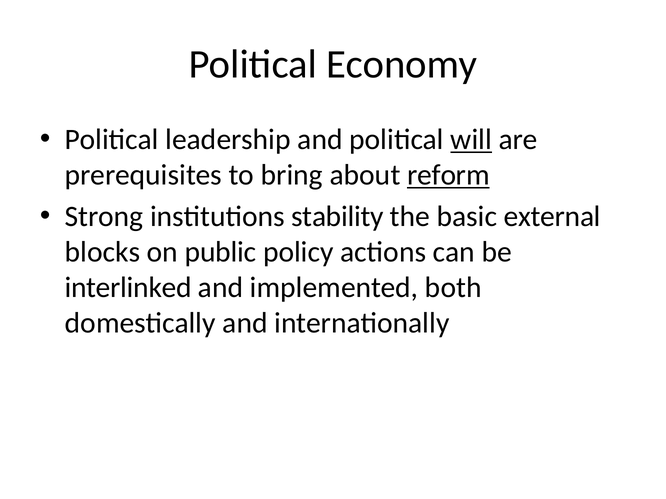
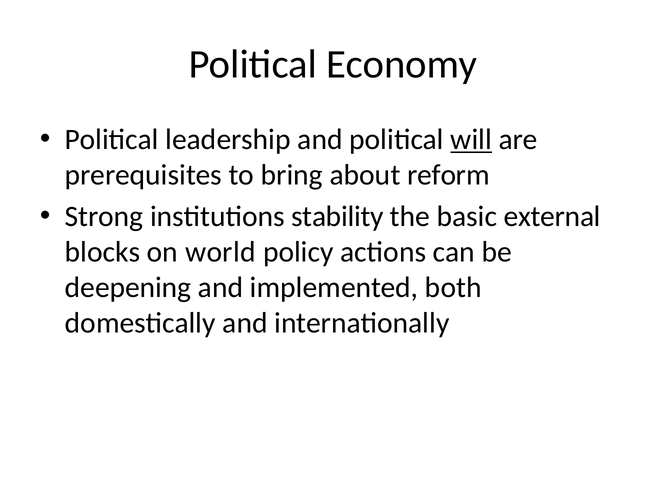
reform underline: present -> none (448, 175)
public: public -> world (220, 252)
interlinked: interlinked -> deepening (128, 288)
